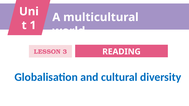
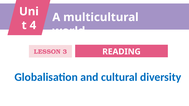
1: 1 -> 4 (33, 25)
